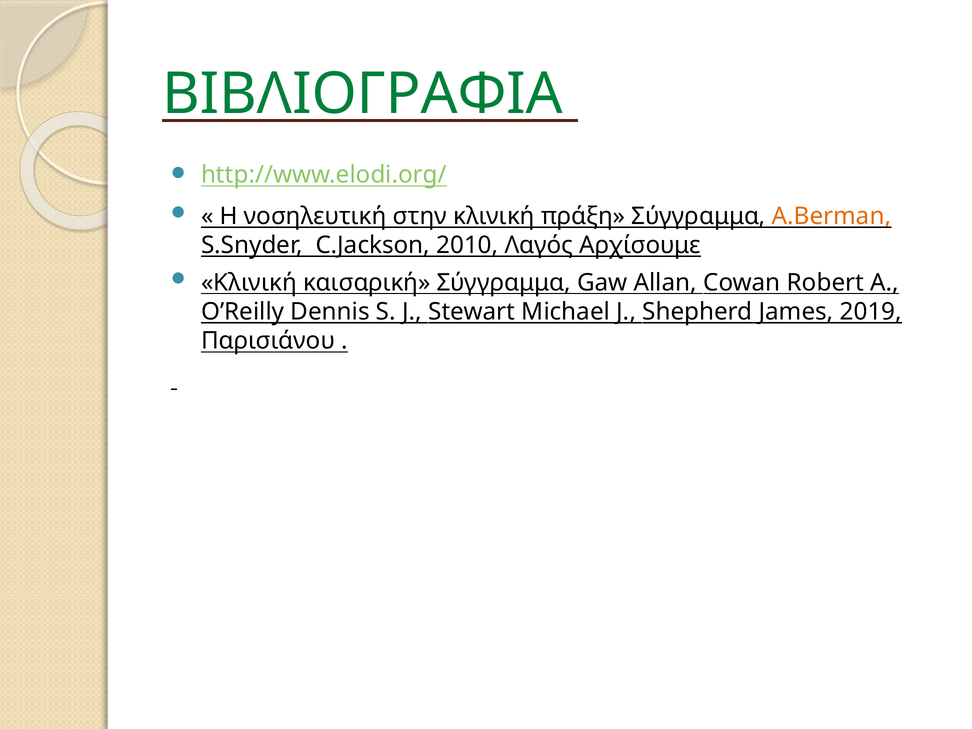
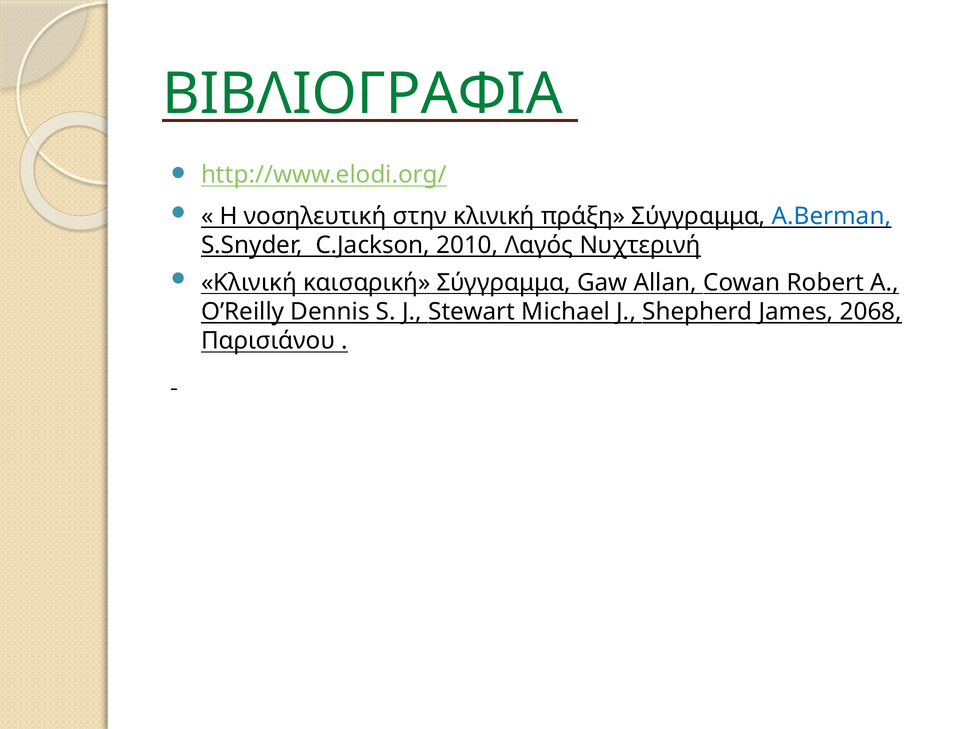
Α.Berman colour: orange -> blue (831, 216)
Αρχίσουμε: Αρχίσουμε -> Νυχτερινή (640, 245)
2019: 2019 -> 2068 (871, 312)
